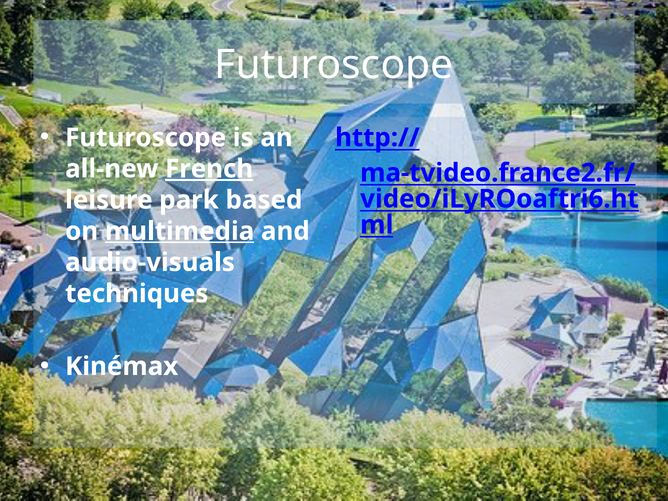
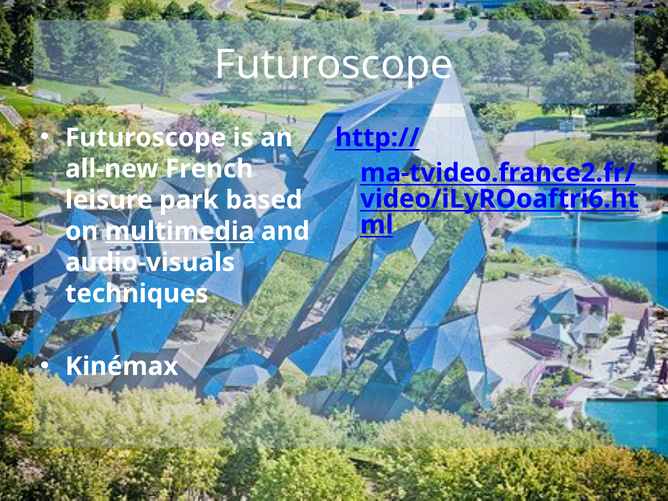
French underline: present -> none (209, 169)
